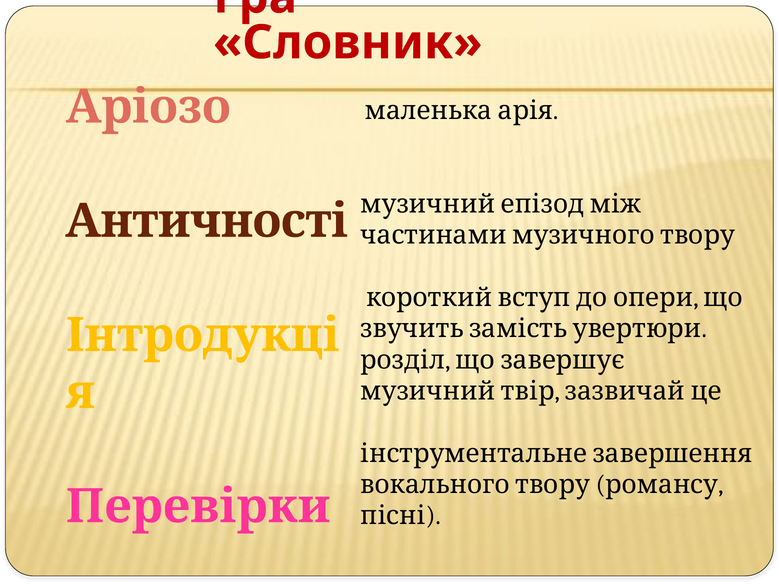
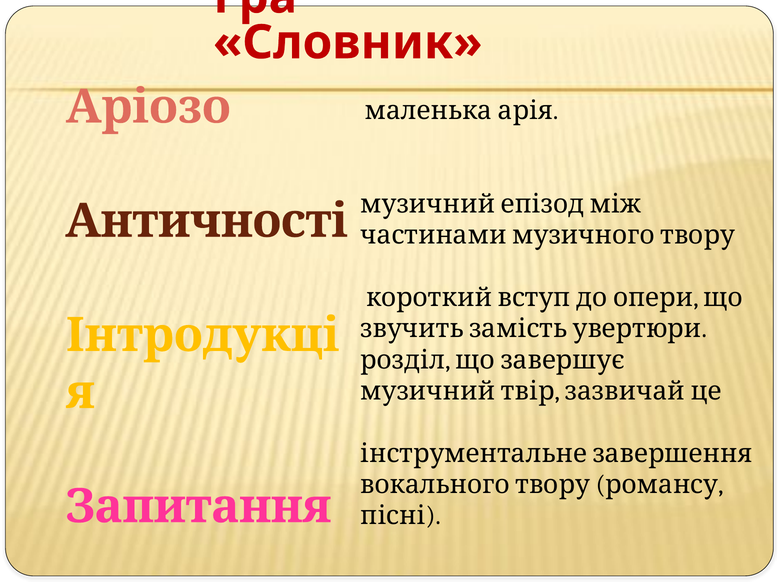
Перевірки: Перевірки -> Запитання (199, 507)
